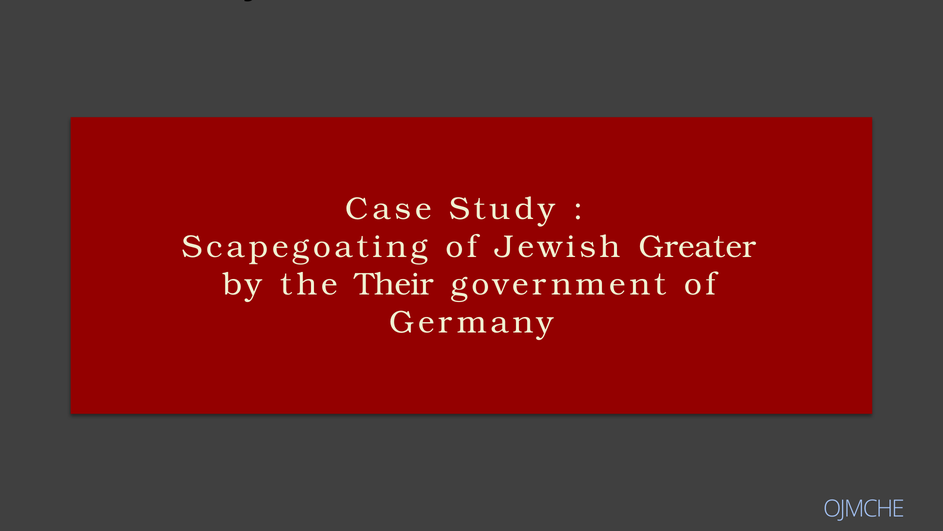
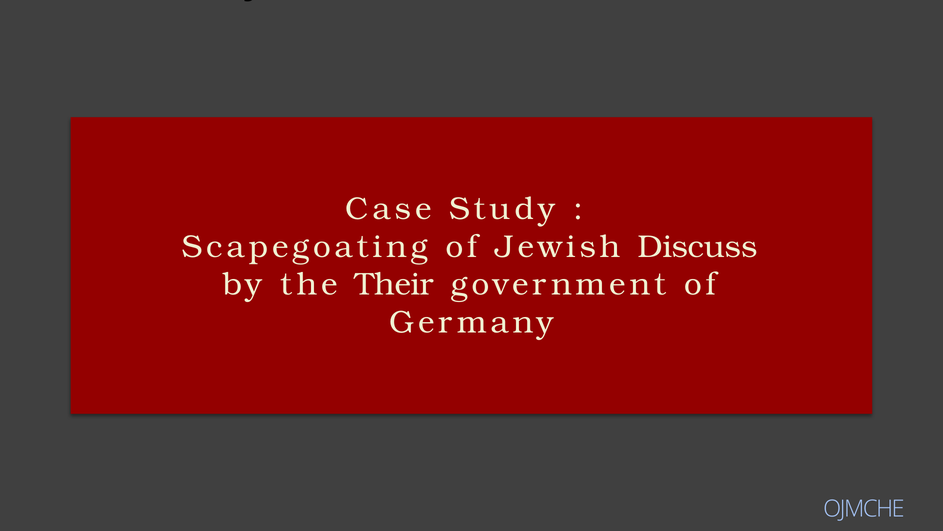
Greater: Greater -> Discuss (698, 247)
